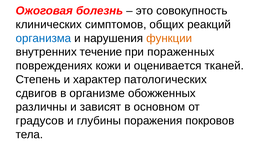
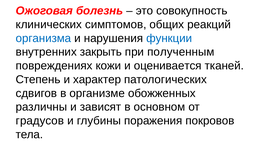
функции colour: orange -> blue (169, 38)
течение: течение -> закрыть (101, 52)
пораженных: пораженных -> полученным (181, 52)
